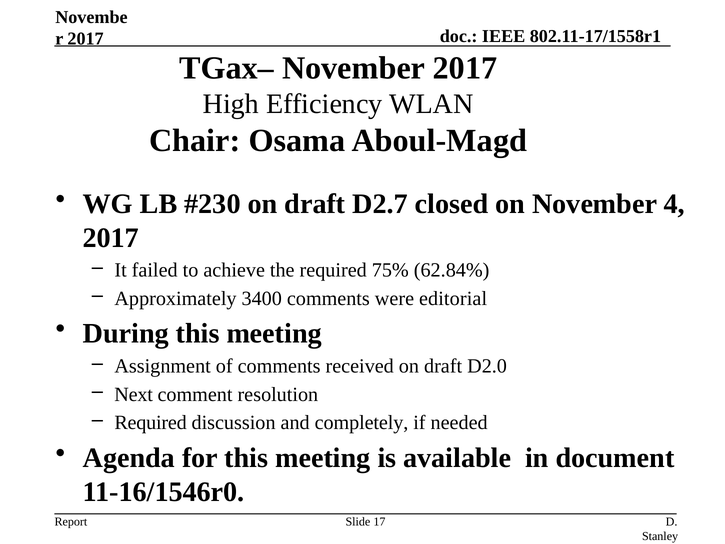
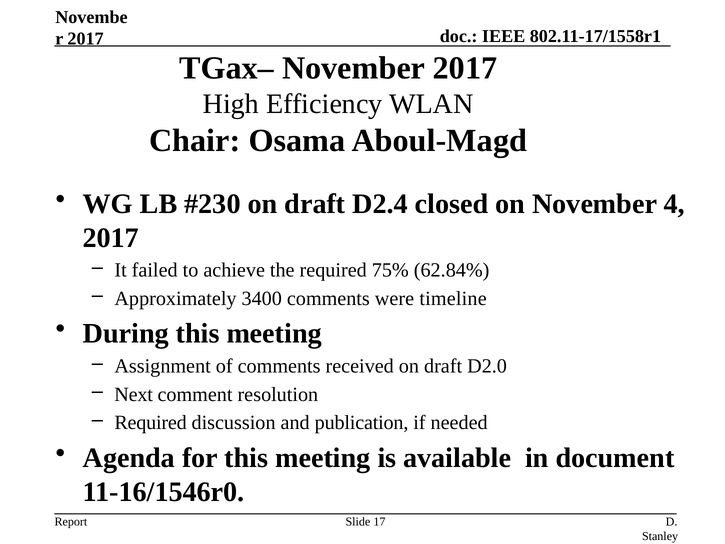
D2.7: D2.7 -> D2.4 (380, 204)
editorial: editorial -> timeline (453, 298)
completely: completely -> publication (362, 422)
